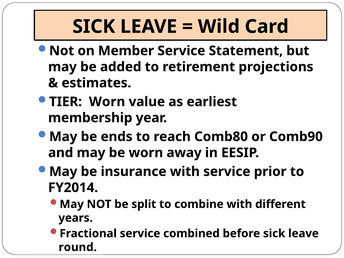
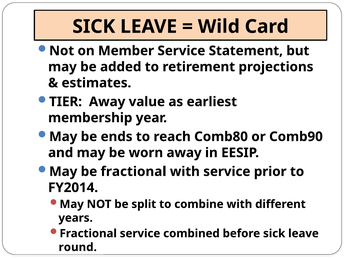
TIER Worn: Worn -> Away (107, 102)
be insurance: insurance -> fractional (134, 172)
